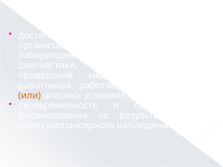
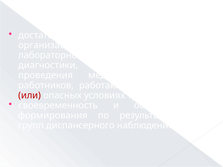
или colour: orange -> red (30, 95)
